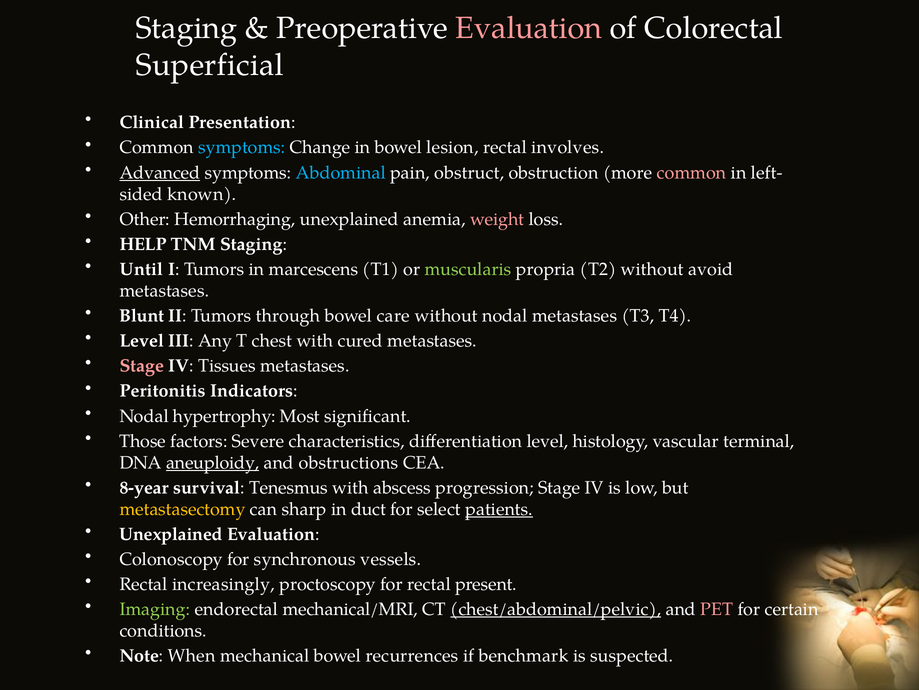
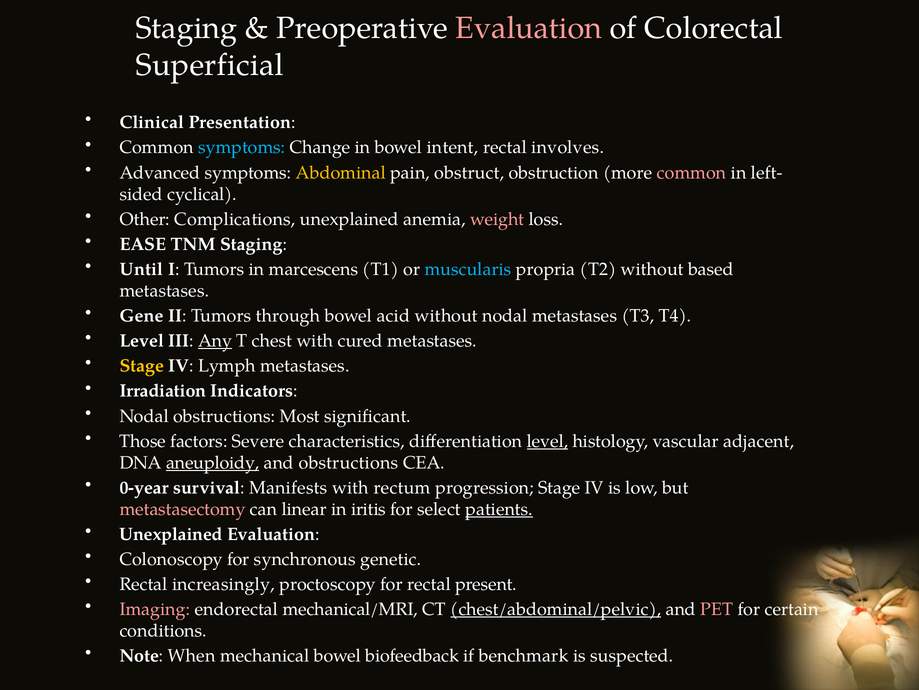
lesion: lesion -> intent (452, 147)
Advanced underline: present -> none (160, 172)
Abdominal colour: light blue -> yellow (341, 172)
known: known -> cyclical (202, 194)
Hemorrhaging: Hemorrhaging -> Complications (235, 219)
HELP: HELP -> EASE (143, 244)
muscularis colour: light green -> light blue (468, 269)
avoid: avoid -> based (711, 269)
Blunt: Blunt -> Gene (142, 315)
care: care -> acid (393, 315)
Any underline: none -> present (215, 341)
Stage colour: pink -> yellow (142, 366)
Tissues: Tissues -> Lymph (227, 366)
Peritonitis: Peritonitis -> Irradiation (163, 391)
Nodal hypertrophy: hypertrophy -> obstructions (224, 416)
level underline: none -> present (547, 441)
terminal: terminal -> adjacent (759, 441)
8-year: 8-year -> 0-year (144, 487)
Tenesmus: Tenesmus -> Manifests (288, 487)
abscess: abscess -> rectum (402, 487)
metastasectomy colour: yellow -> pink (183, 509)
sharp: sharp -> linear (304, 509)
duct: duct -> iritis (369, 509)
vessels: vessels -> genetic (391, 559)
Imaging colour: light green -> pink (155, 609)
recurrences: recurrences -> biofeedback (412, 655)
